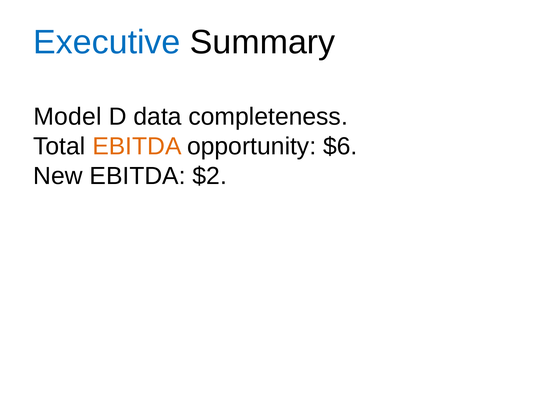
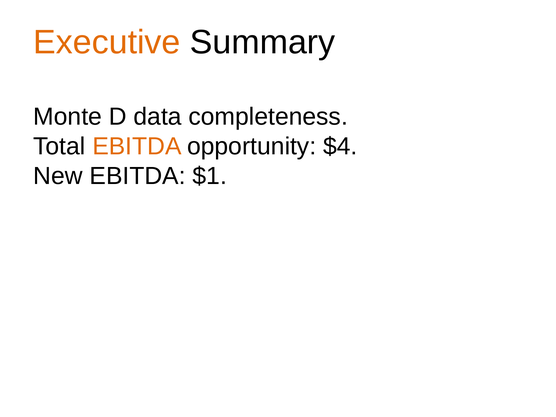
Executive colour: blue -> orange (107, 42)
Model: Model -> Monte (68, 117)
$6: $6 -> $4 (340, 146)
$2: $2 -> $1 (210, 176)
